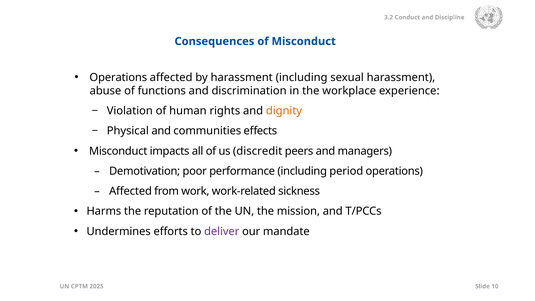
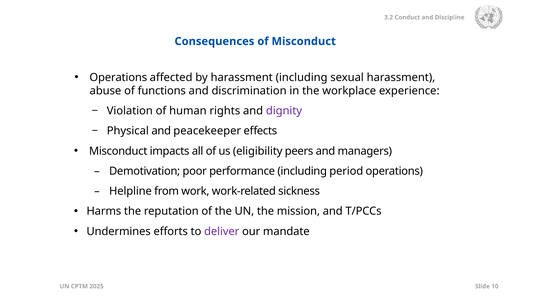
dignity colour: orange -> purple (284, 111)
communities: communities -> peacekeeper (207, 131)
discredit: discredit -> eligibility (258, 151)
Affected: Affected -> Helpline (130, 191)
